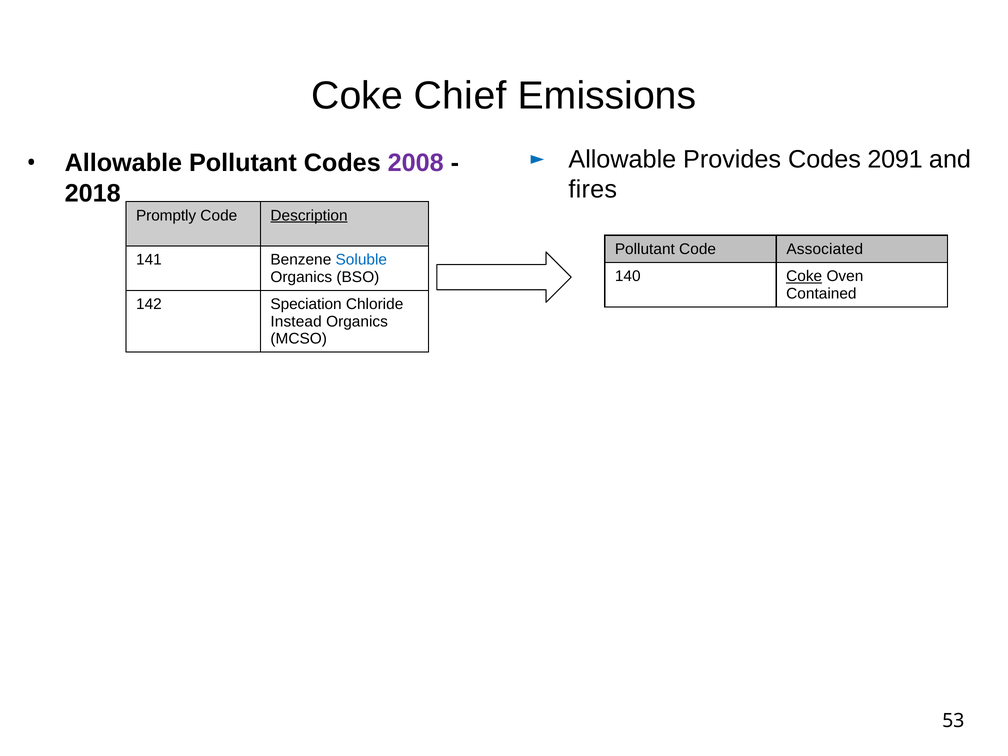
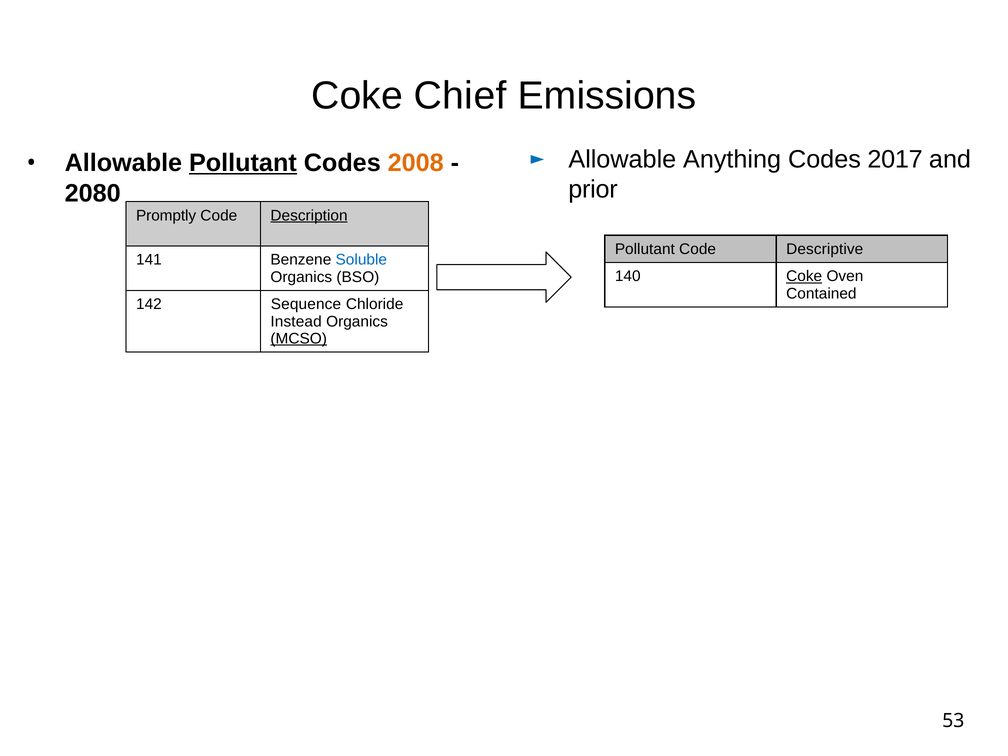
Provides: Provides -> Anything (732, 159)
2091: 2091 -> 2017 (895, 159)
Pollutant underline: none -> present (243, 163)
2008 colour: purple -> orange (416, 163)
fires: fires -> prior (593, 189)
2018: 2018 -> 2080 (93, 193)
Associated: Associated -> Descriptive (825, 249)
Speciation: Speciation -> Sequence (306, 304)
MCSO underline: none -> present (299, 339)
